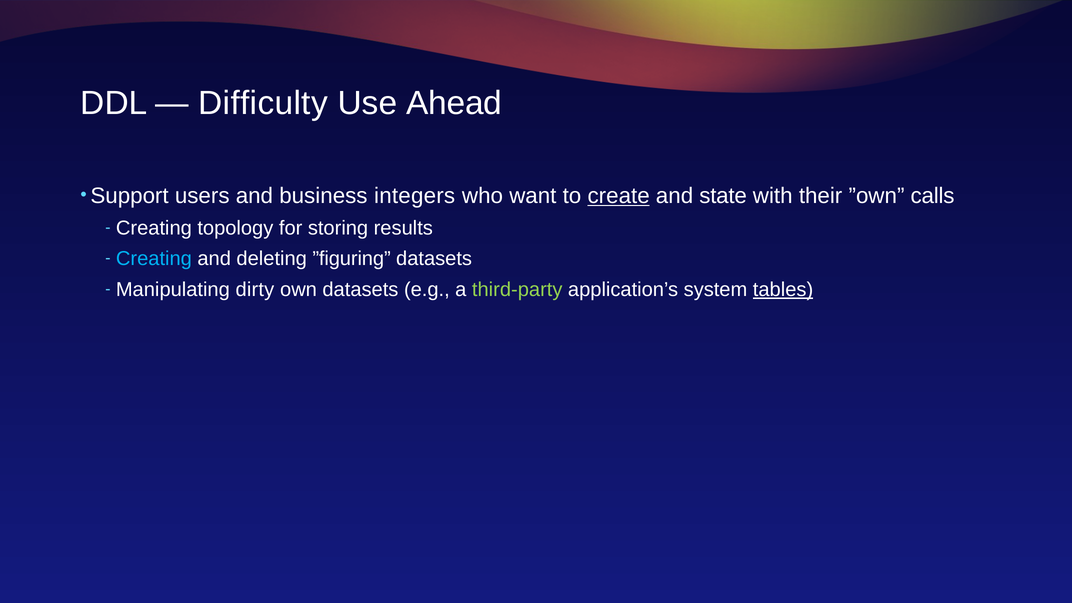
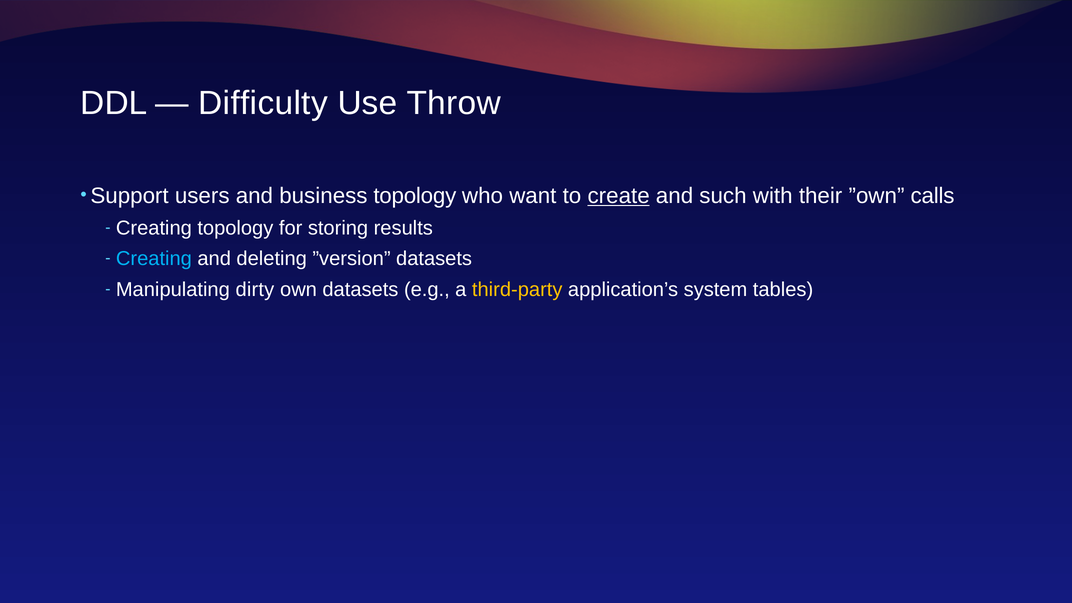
Ahead: Ahead -> Throw (454, 103)
business integers: integers -> topology (415, 196)
state: state -> such (723, 196)
”figuring: ”figuring -> ”version (351, 259)
third-party colour: light green -> yellow (517, 290)
tables underline: present -> none (783, 290)
